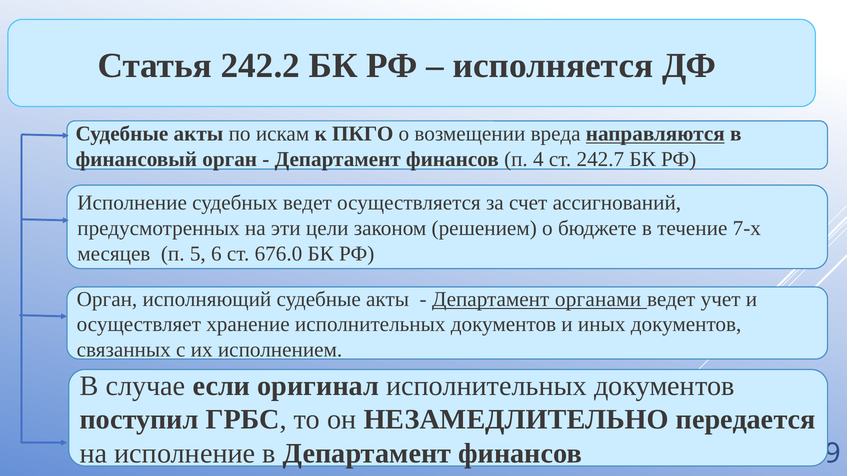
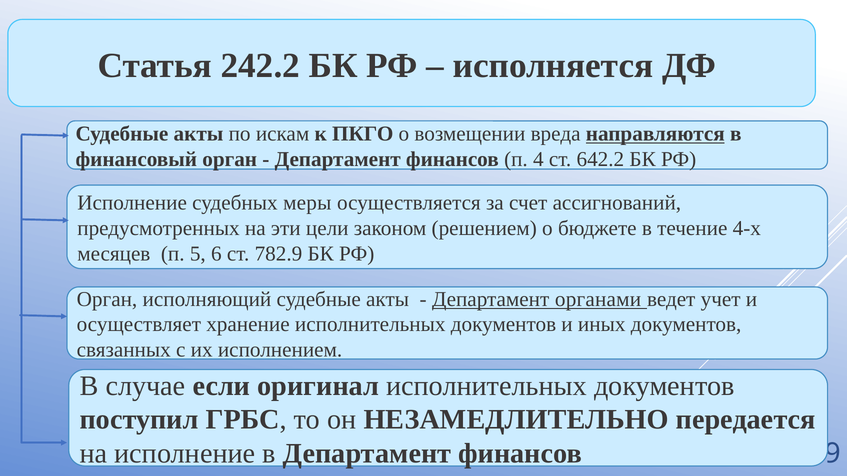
242.7: 242.7 -> 642.2 (600, 159)
судебных ведет: ведет -> меры (307, 203)
7-х: 7-х -> 4-х (747, 229)
676.0: 676.0 -> 782.9 (278, 254)
